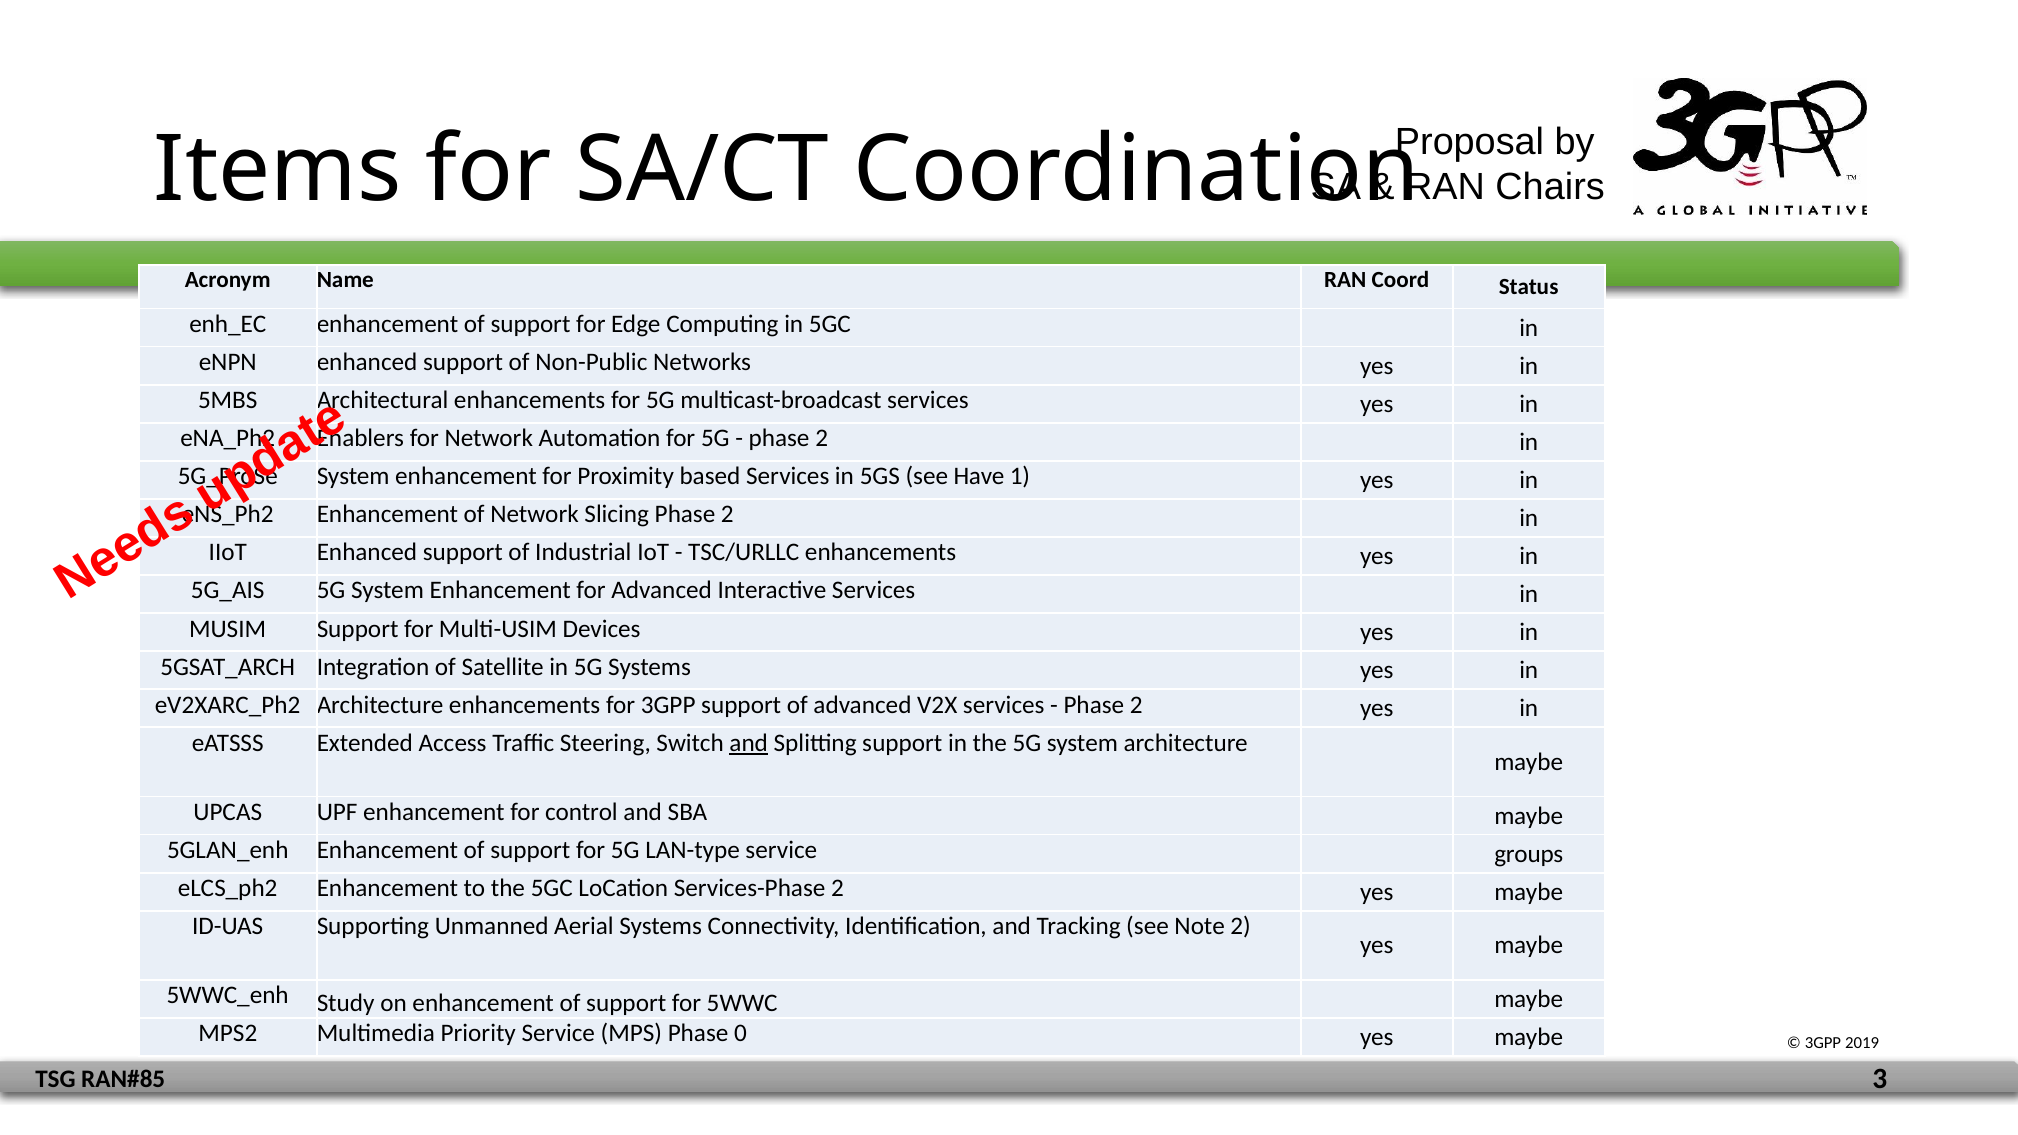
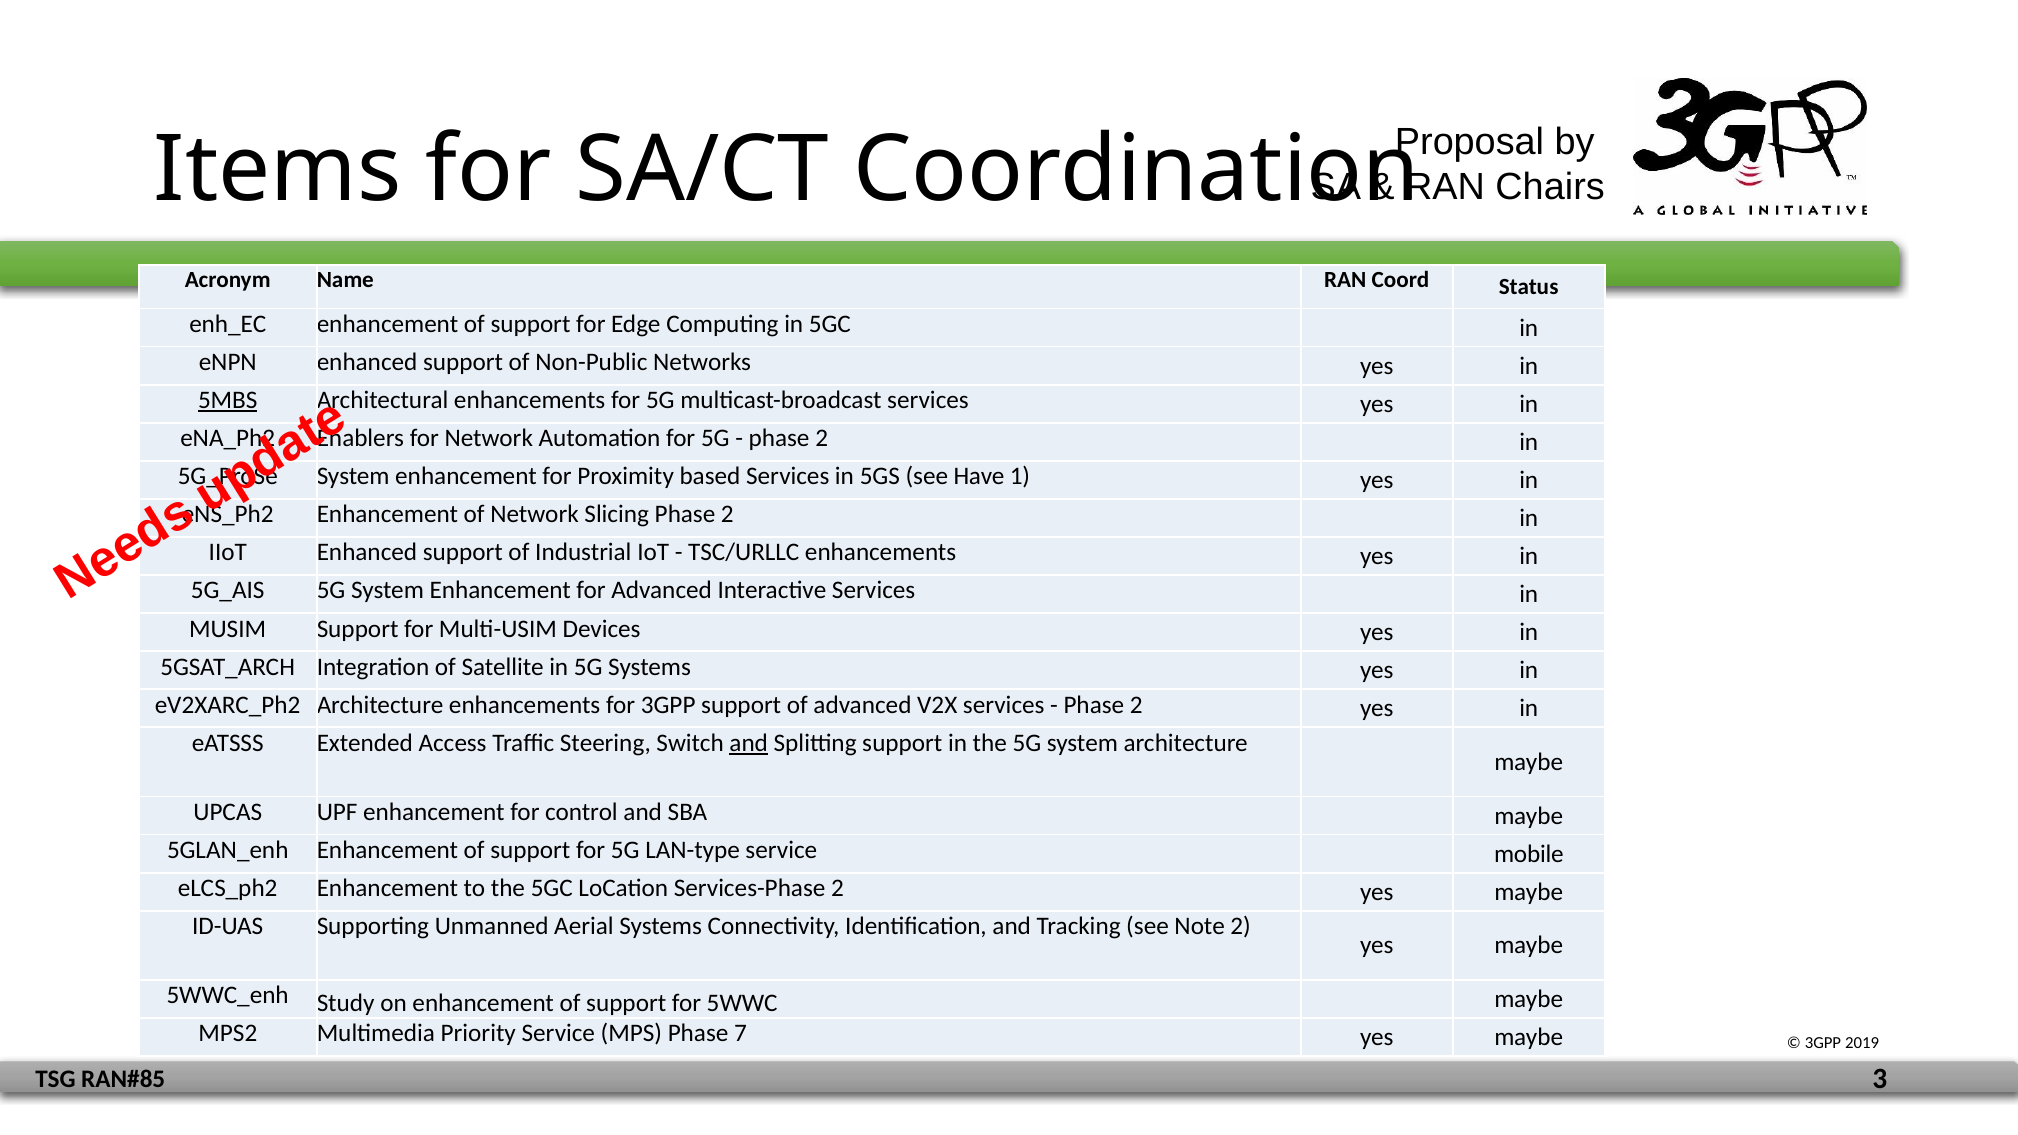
5MBS underline: none -> present (228, 400)
groups: groups -> mobile (1529, 854)
0: 0 -> 7 (740, 1034)
